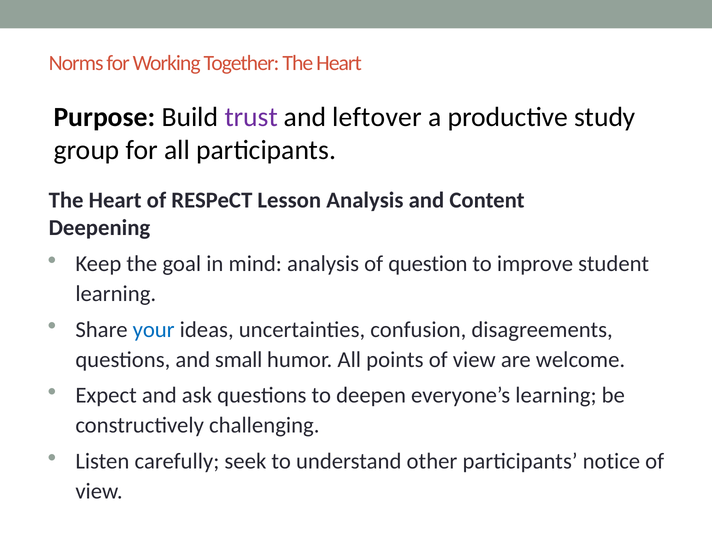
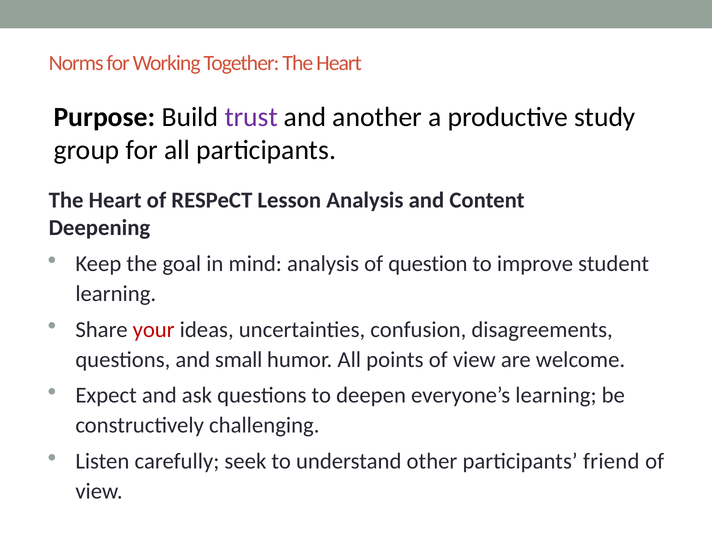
leftover: leftover -> another (377, 117)
your colour: blue -> red (154, 330)
notice: notice -> friend (611, 461)
